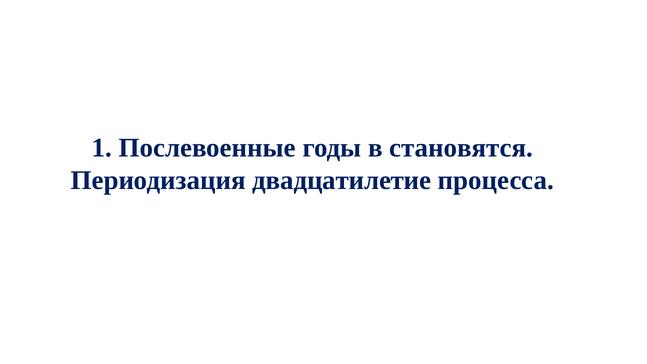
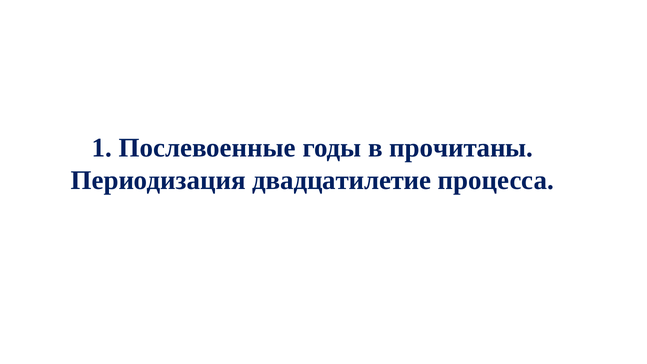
становятся: становятся -> прочитаны (461, 148)
